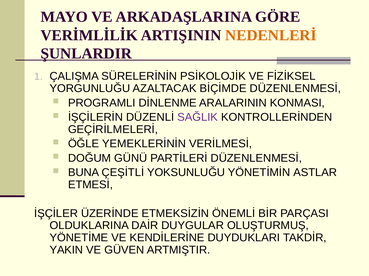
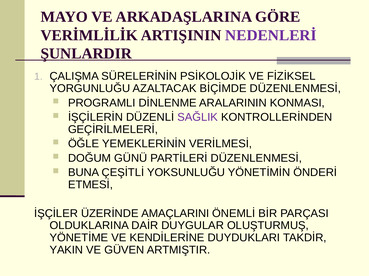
NEDENLERİ colour: orange -> purple (271, 35)
ASTLAR: ASTLAR -> ÖNDERİ (315, 173)
ETMEKSİZİN: ETMEKSİZİN -> AMAÇLARINI (175, 214)
